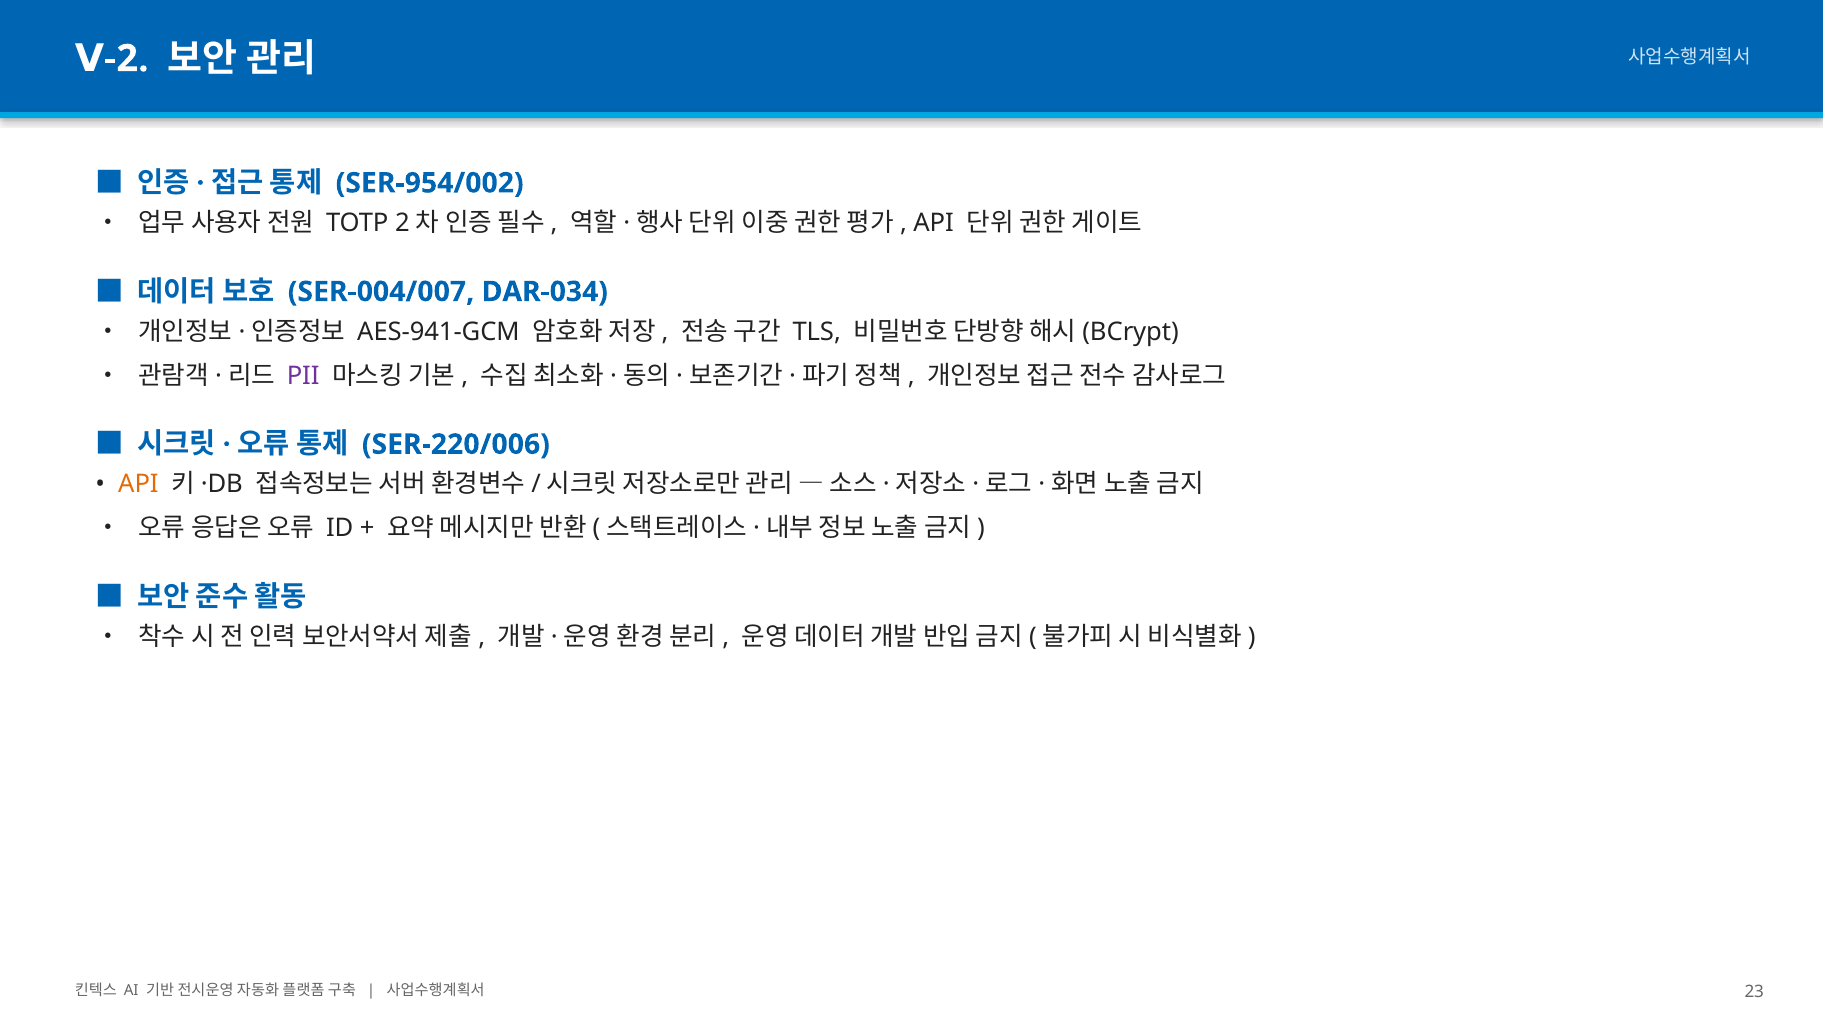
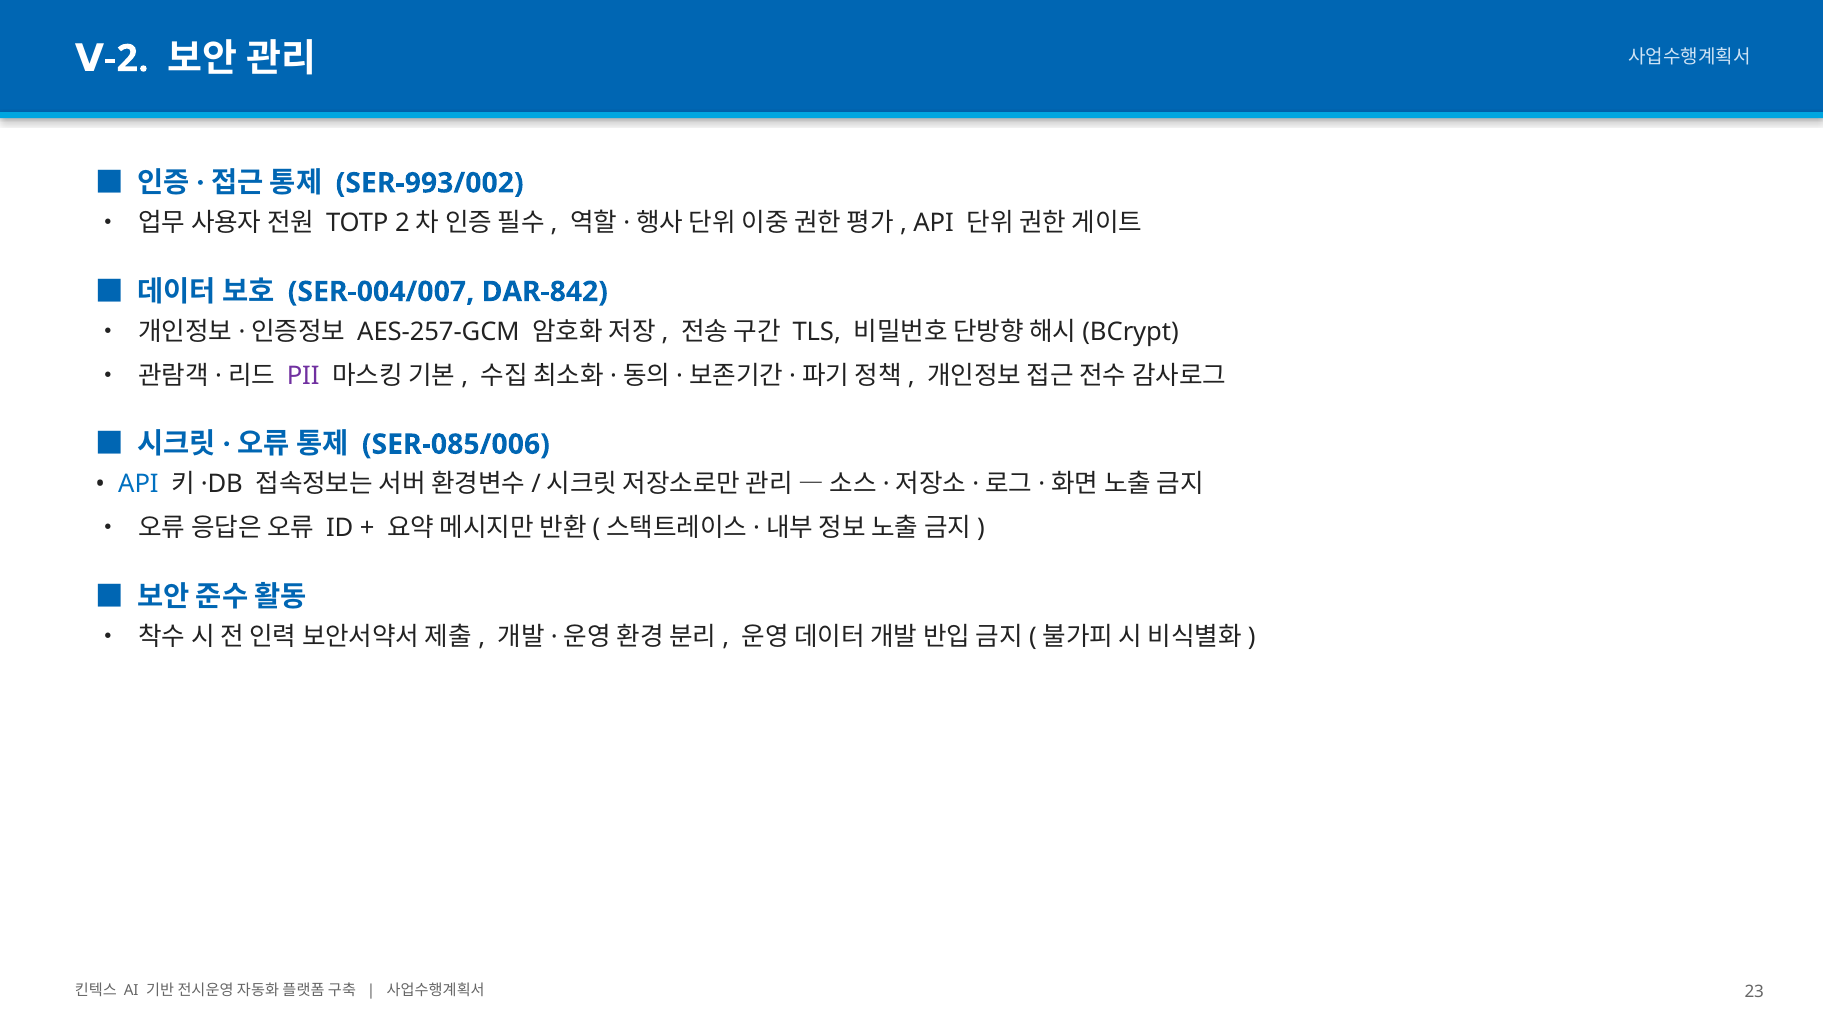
SER-954/002: SER-954/002 -> SER-993/002 (430, 183)
DAR-034: DAR-034 -> DAR-842 (545, 292)
AES-941-GCM: AES-941-GCM -> AES-257-GCM (438, 331)
SER-220/006: SER-220/006 -> SER-085/006 (456, 444)
API colour: orange -> blue (138, 484)
